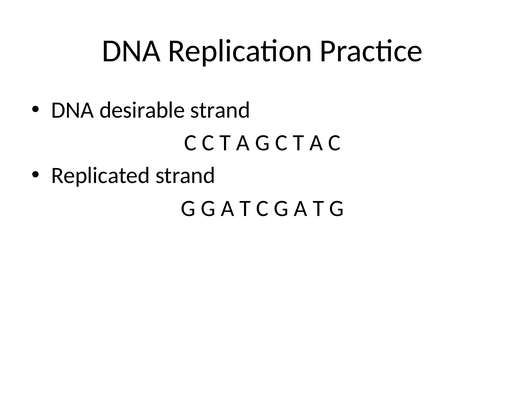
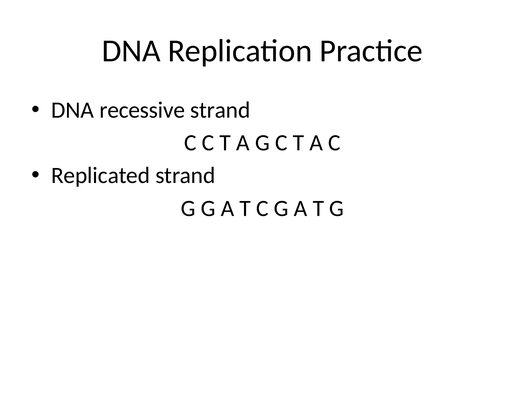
desirable: desirable -> recessive (142, 110)
